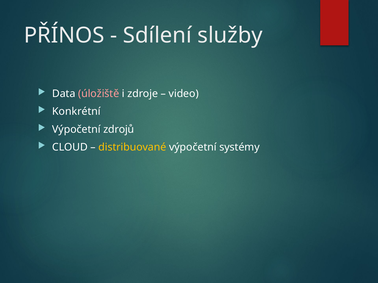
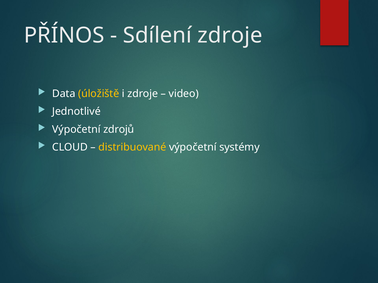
Sdílení služby: služby -> zdroje (230, 35)
úložiště colour: pink -> yellow (99, 94)
Konkrétní: Konkrétní -> Jednotlivé (76, 112)
